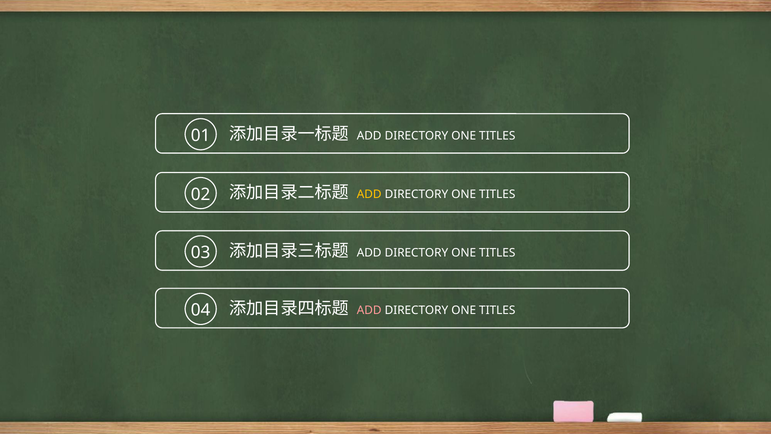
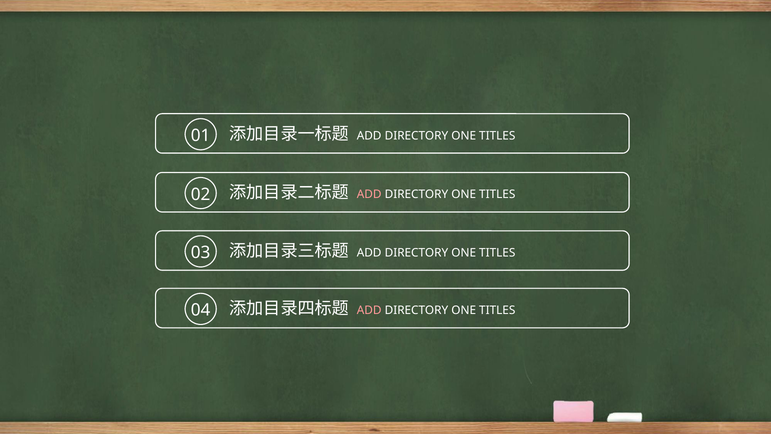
ADD colour: yellow -> pink (369, 194)
